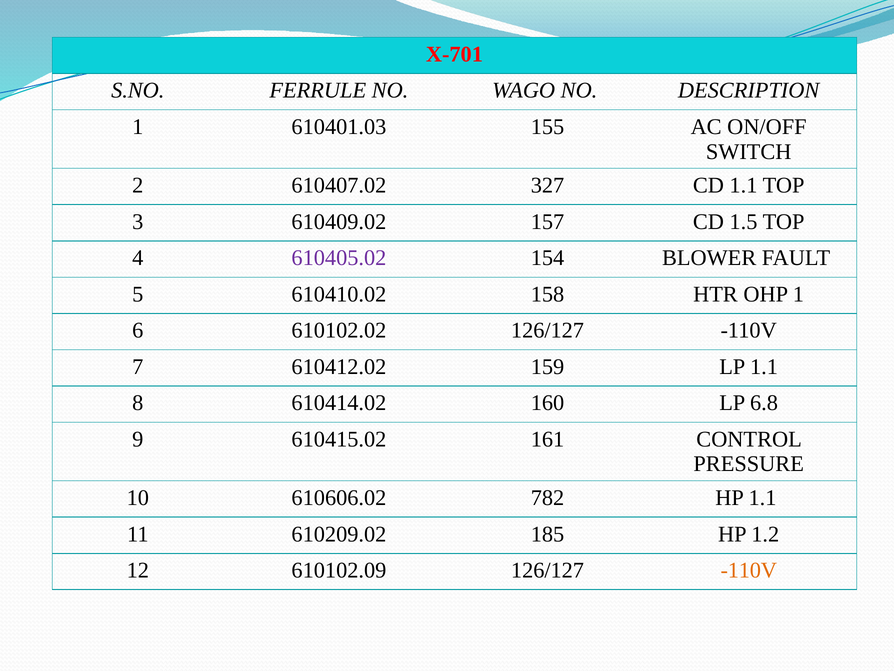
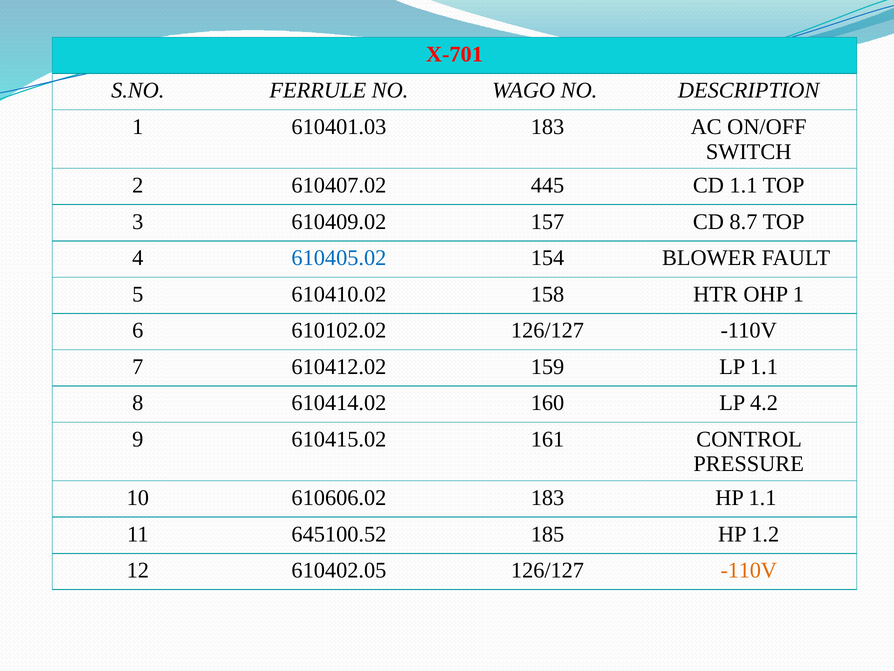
610401.03 155: 155 -> 183 (548, 127)
327: 327 -> 445 (548, 185)
1.5: 1.5 -> 8.7 (743, 222)
610405.02 colour: purple -> blue (339, 258)
6.8: 6.8 -> 4.2 (764, 403)
610606.02 782: 782 -> 183 (548, 497)
610209.02: 610209.02 -> 645100.52 (339, 534)
610102.09: 610102.09 -> 610402.05 (339, 570)
